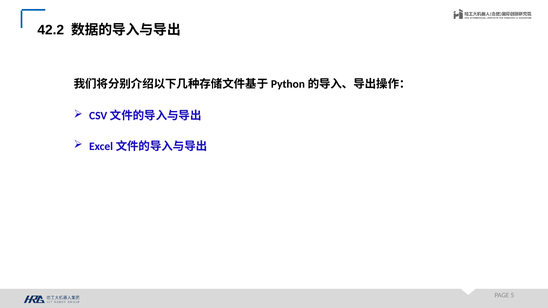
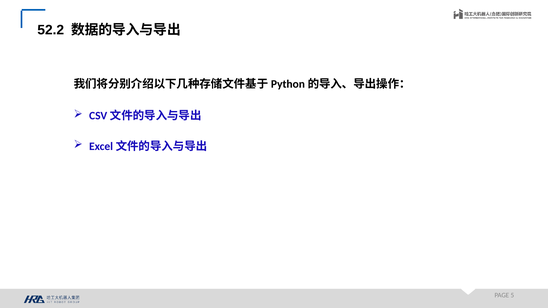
42.2: 42.2 -> 52.2 (51, 30)
